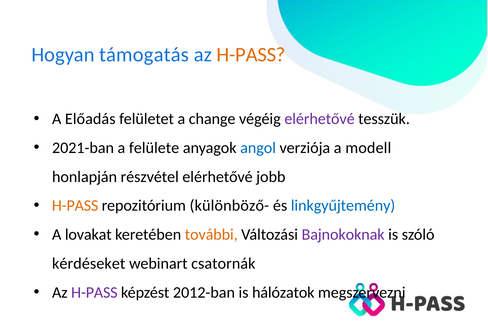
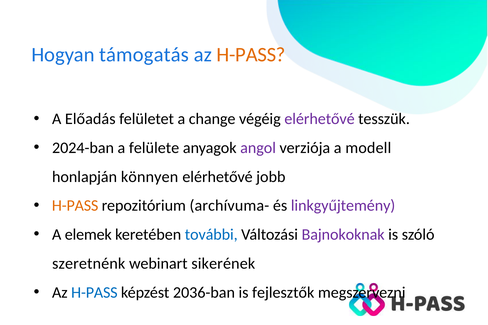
2021-ban: 2021-ban -> 2024-ban (83, 148)
angol colour: blue -> purple (258, 148)
részvétel: részvétel -> könnyen (150, 177)
különböző-: különböző- -> archívuma- (229, 206)
linkgyűjtemény colour: blue -> purple (343, 206)
lovakat: lovakat -> elemek (88, 235)
további colour: orange -> blue (211, 235)
kérdéseket: kérdéseket -> szeretnénk (89, 264)
csatornák: csatornák -> sikerének (223, 264)
H-PASS colour: purple -> blue (94, 293)
2012-ban: 2012-ban -> 2036-ban (204, 293)
hálózatok: hálózatok -> fejlesztők (283, 293)
